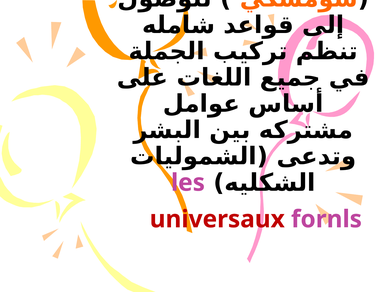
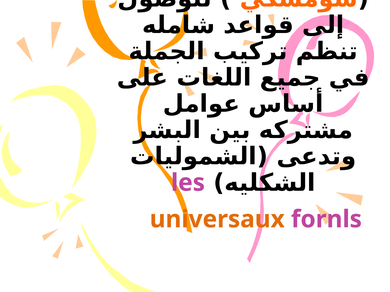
universaux colour: red -> orange (217, 220)
